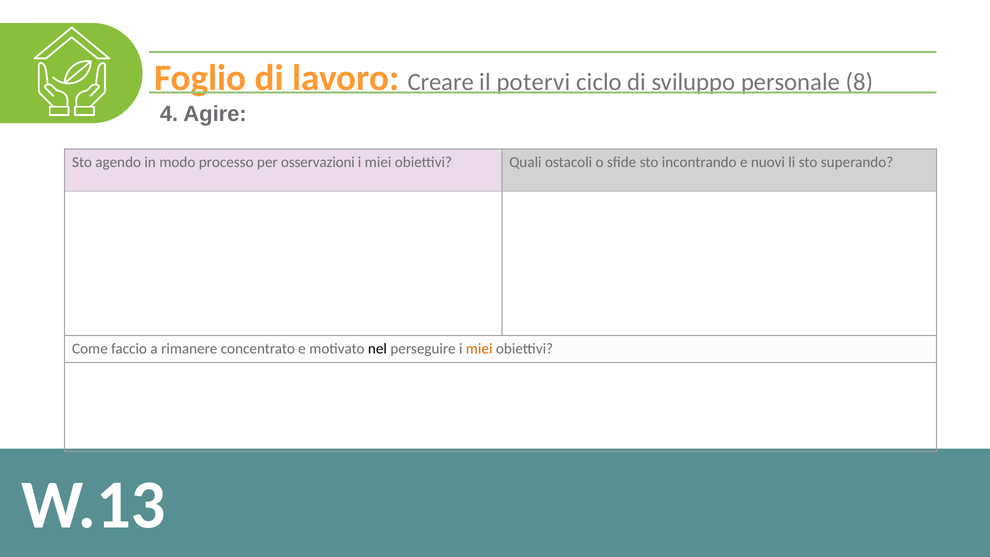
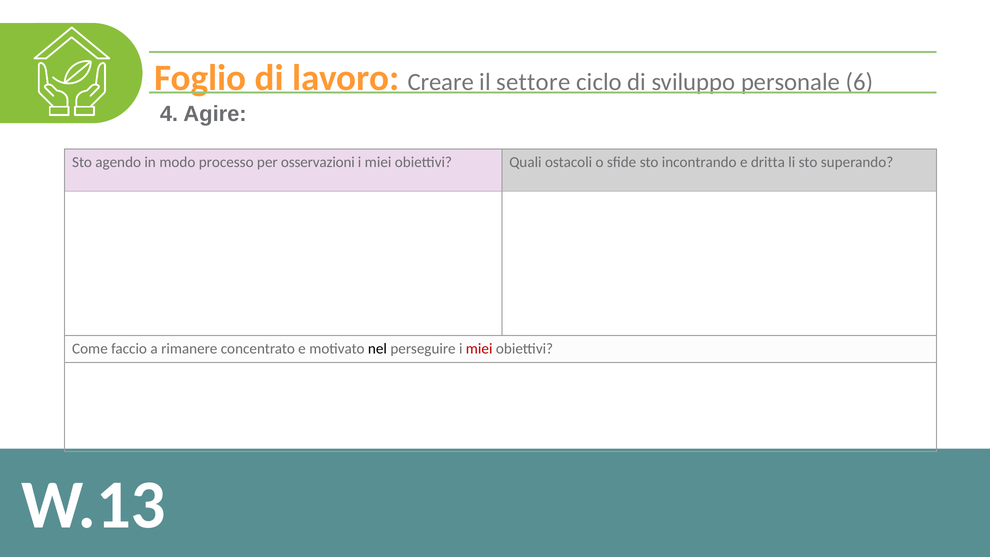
potervi: potervi -> settore (533, 82)
8: 8 -> 6 (859, 82)
nuovi: nuovi -> dritta (768, 162)
miei colour: orange -> red (479, 349)
